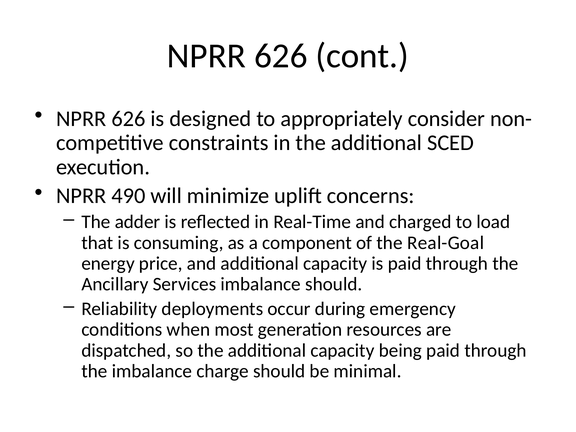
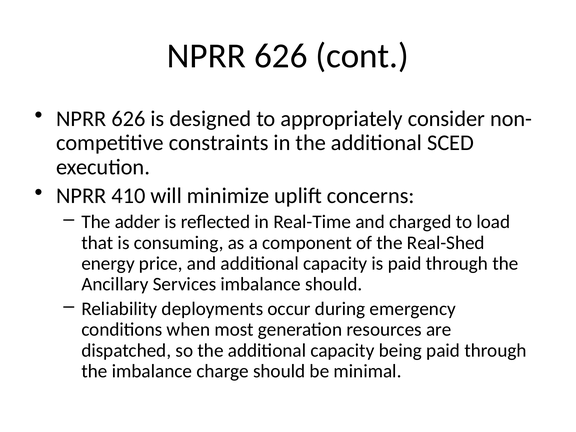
490: 490 -> 410 (128, 196)
Real-Goal: Real-Goal -> Real-Shed (446, 243)
